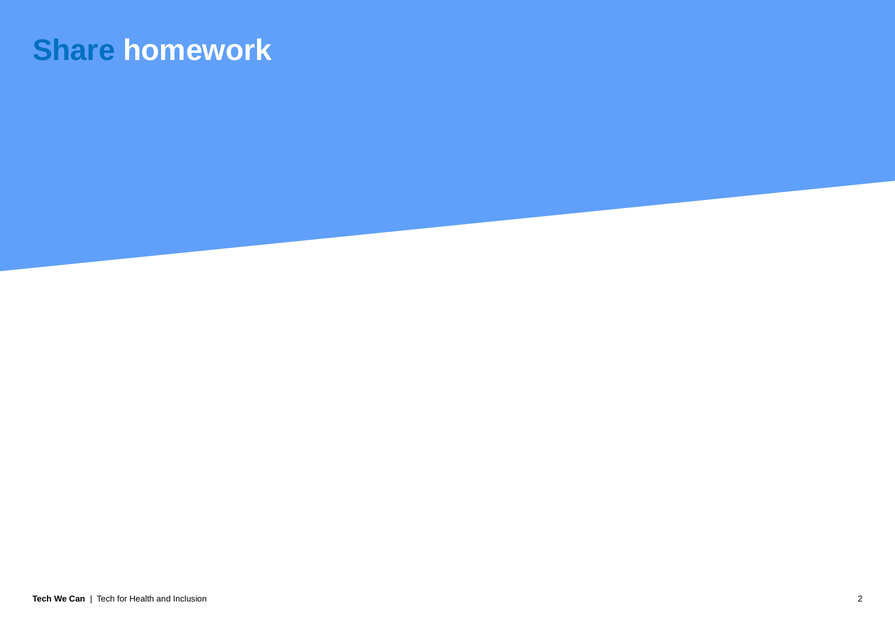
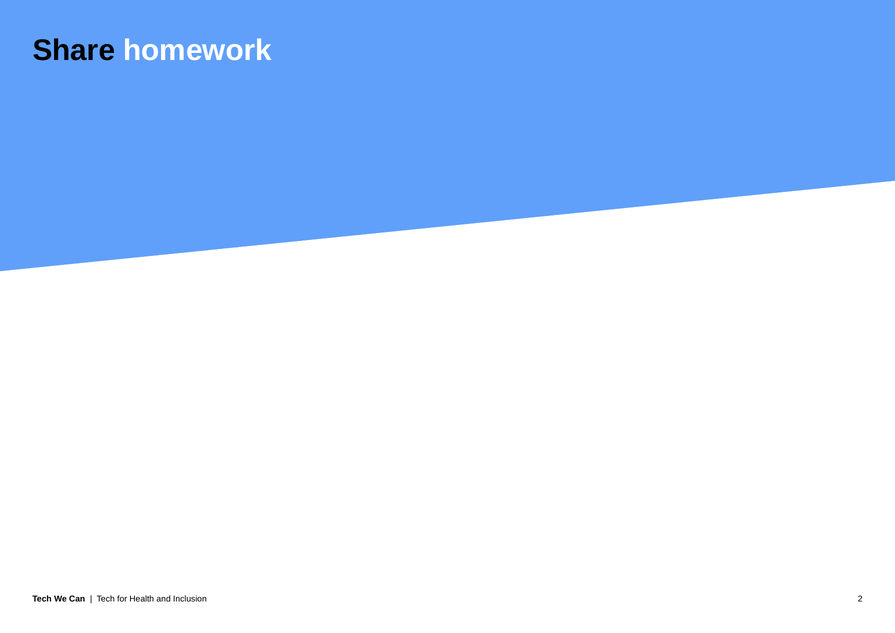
Share colour: blue -> black (74, 51)
